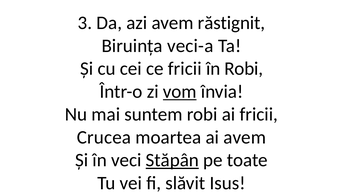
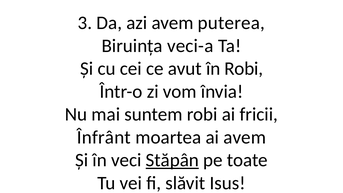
răstignit: răstignit -> puterea (231, 23)
ce fricii: fricii -> avut (185, 69)
vom underline: present -> none (180, 92)
Crucea: Crucea -> Înfrânt (104, 137)
